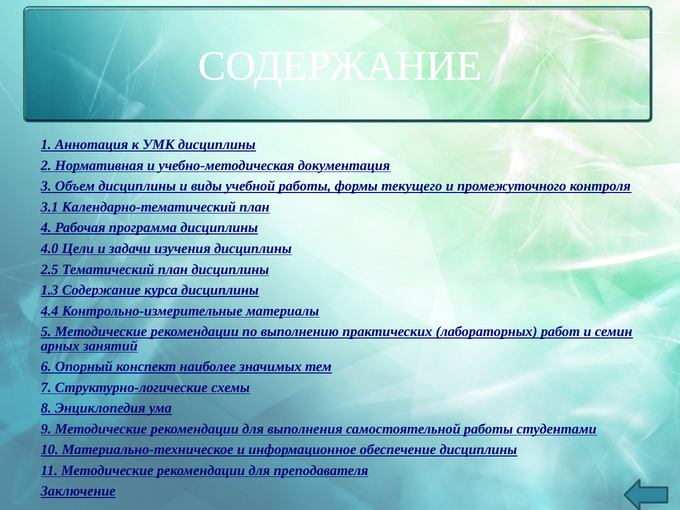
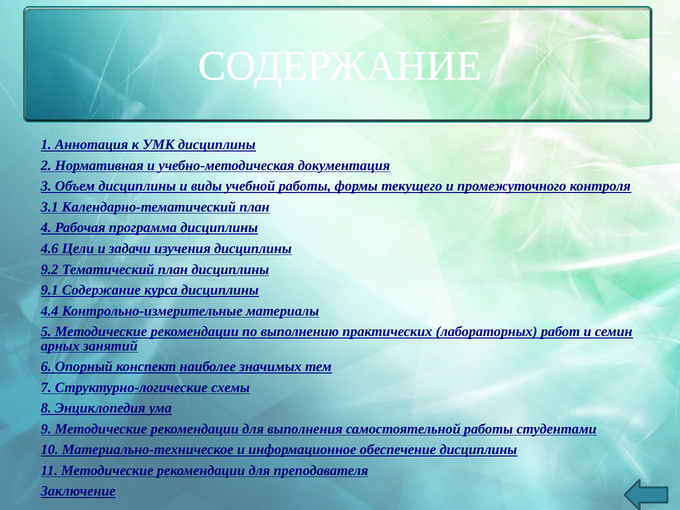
4.0: 4.0 -> 4.6 (50, 249)
2.5: 2.5 -> 9.2 (50, 269)
1.3: 1.3 -> 9.1 (50, 290)
